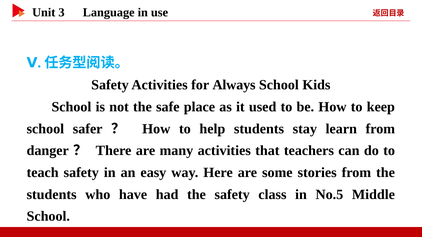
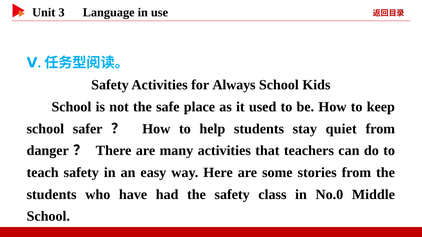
learn: learn -> quiet (341, 129)
No.5: No.5 -> No.0 (329, 195)
